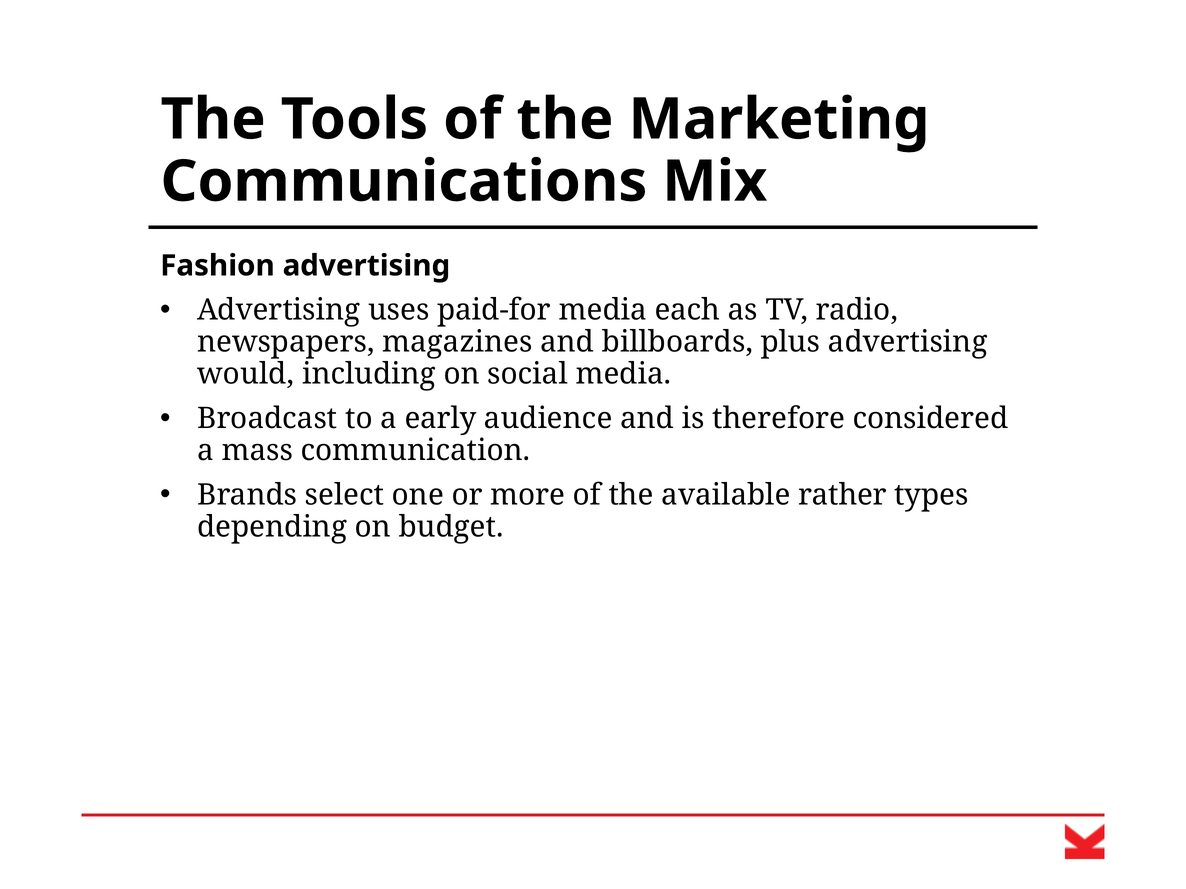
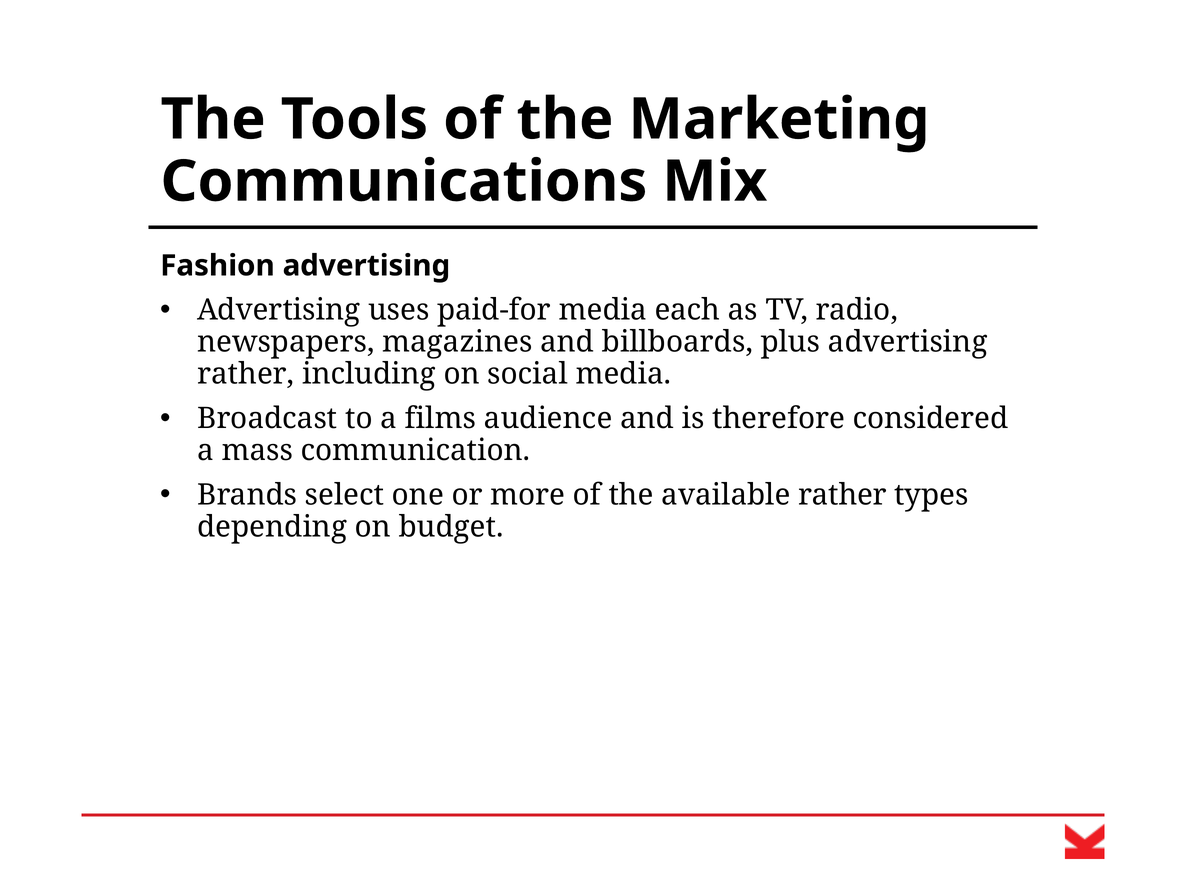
would: would -> rather (246, 374)
early: early -> films (440, 419)
